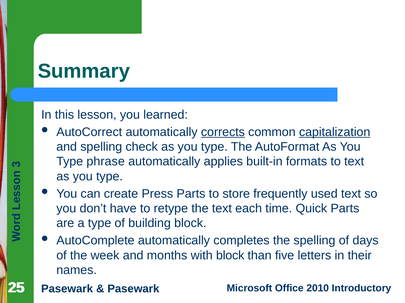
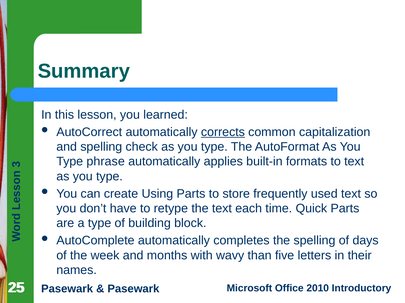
capitalization underline: present -> none (335, 132)
Press: Press -> Using (157, 194)
with block: block -> wavy (230, 256)
